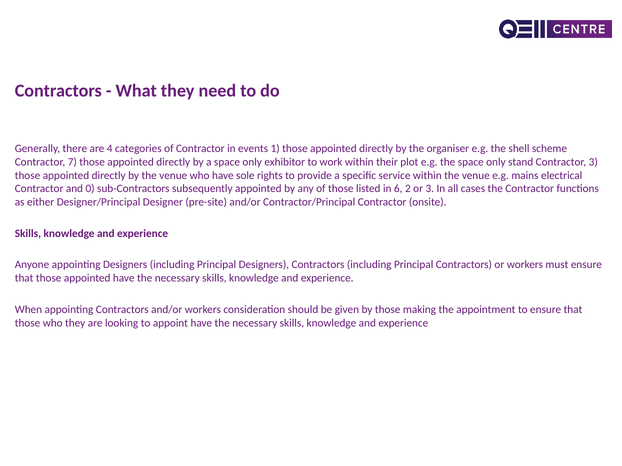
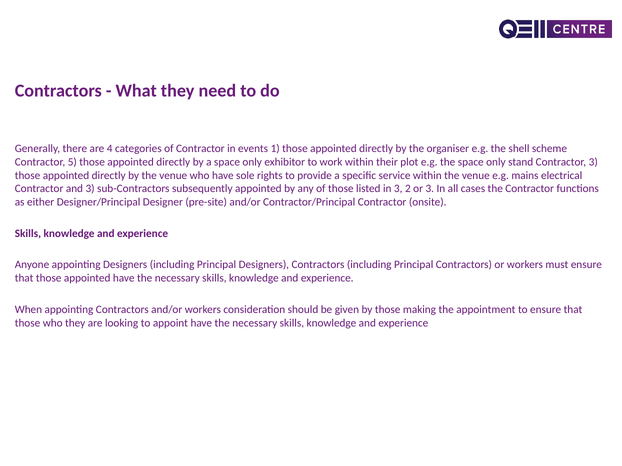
7: 7 -> 5 (72, 162)
and 0: 0 -> 3 (90, 189)
in 6: 6 -> 3 (398, 189)
